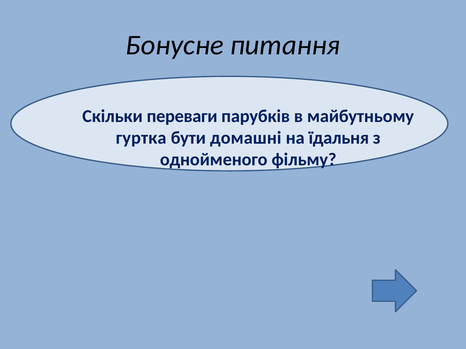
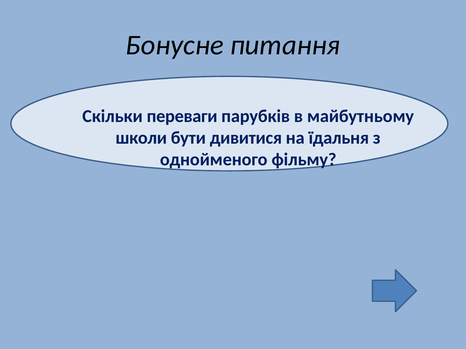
гуртка: гуртка -> школи (141, 138)
домашні: домашні -> дивитися (246, 138)
